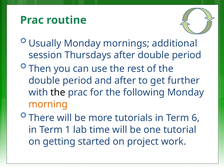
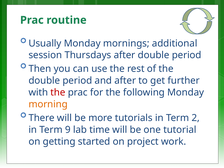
the colour: black -> red (58, 92)
6: 6 -> 2 (196, 118)
1: 1 -> 9 (68, 130)
